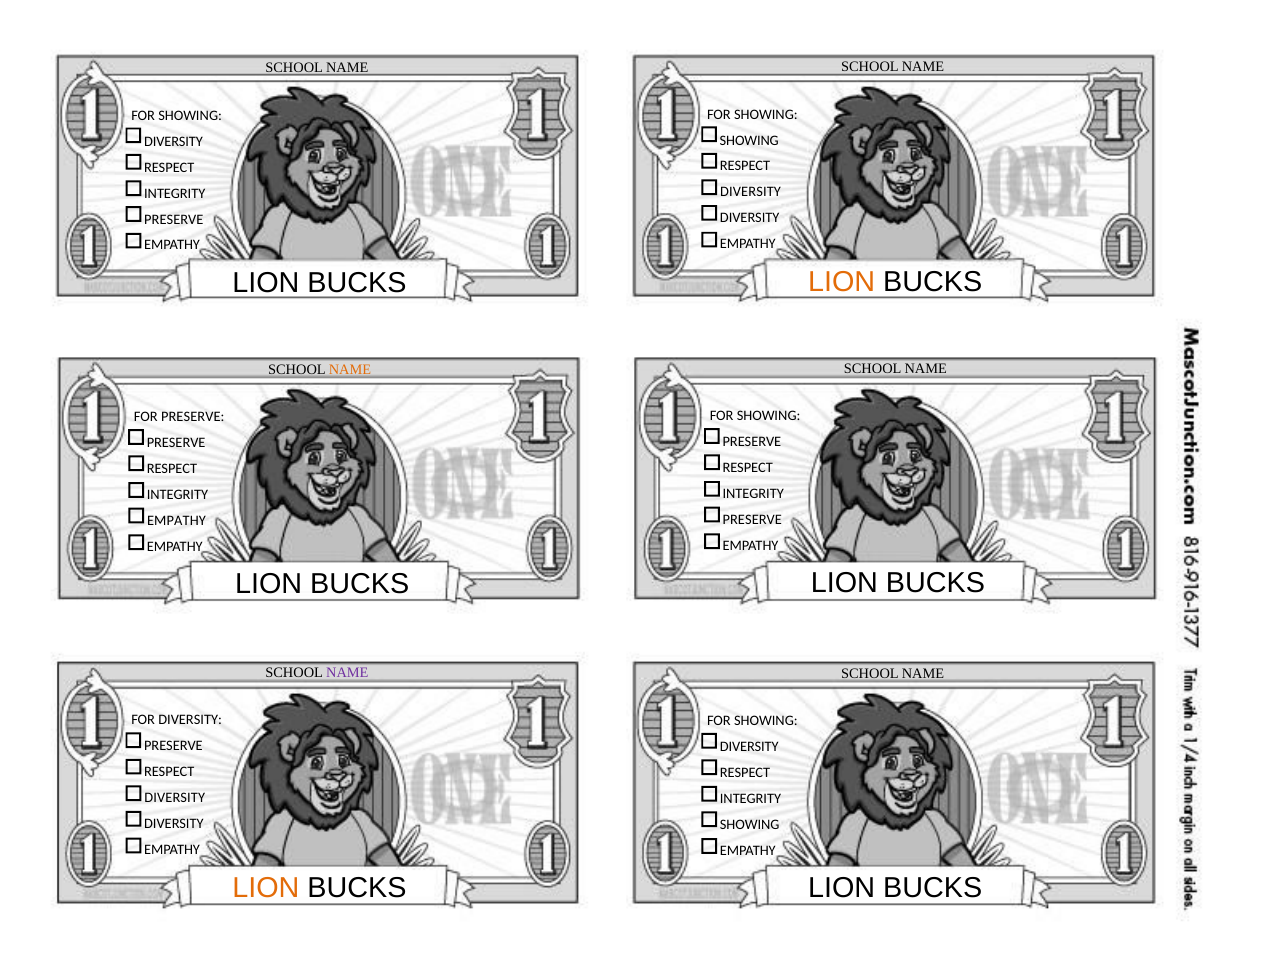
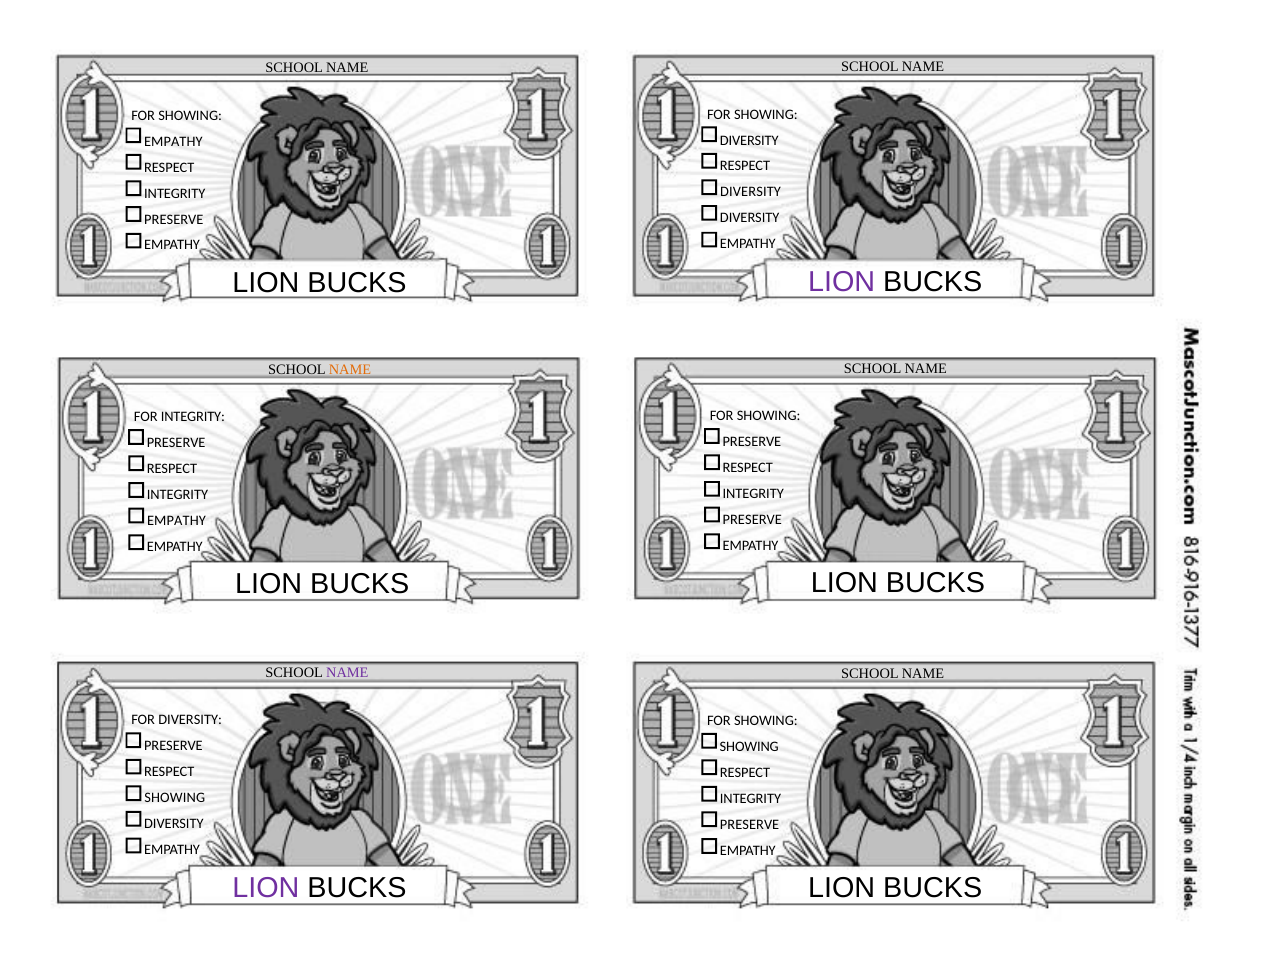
SHOWING: SHOWING -> DIVERSITY (749, 140)
DIVERSITY: DIVERSITY -> EMPATHY (173, 141)
LION colour: orange -> purple (842, 281)
FOR PRESERVE: PRESERVE -> INTEGRITY (193, 417)
DIVERSITY: DIVERSITY -> SHOWING (749, 746)
DIVERSITY: DIVERSITY -> SHOWING (175, 798)
SHOWING: SHOWING -> PRESERVE (750, 824)
LION colour: orange -> purple (266, 887)
